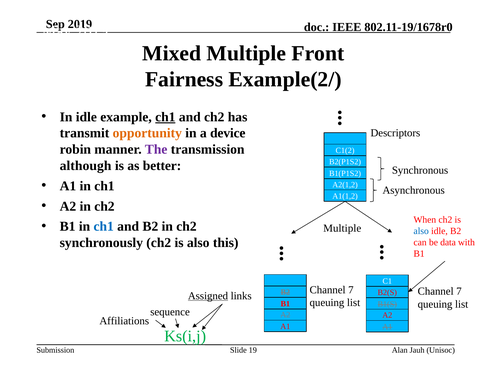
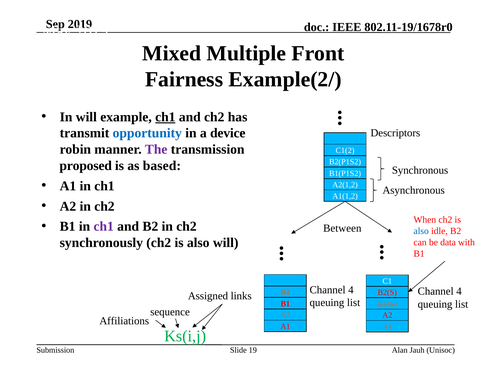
In idle: idle -> will (86, 117)
opportunity colour: orange -> blue (147, 133)
although: although -> proposed (86, 166)
better: better -> based (162, 166)
ch1 colour: blue -> purple (104, 227)
Multiple: Multiple -> Between (342, 228)
also this: this -> will (226, 243)
7: 7 -> 4 (459, 291)
B2 Channel 7: 7 -> 4 (351, 290)
Assigned underline: present -> none (208, 296)
